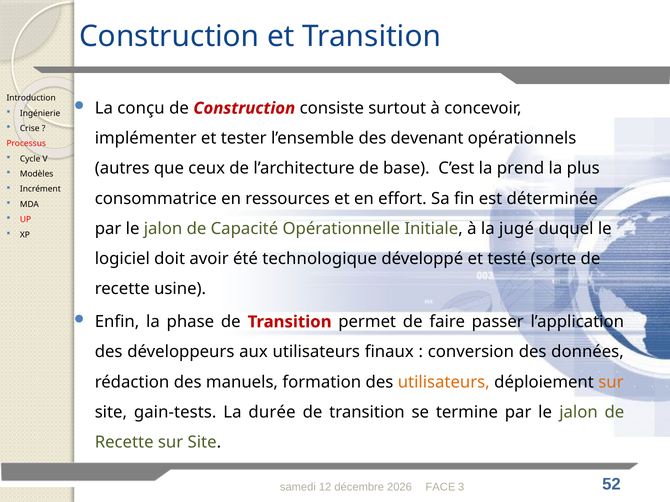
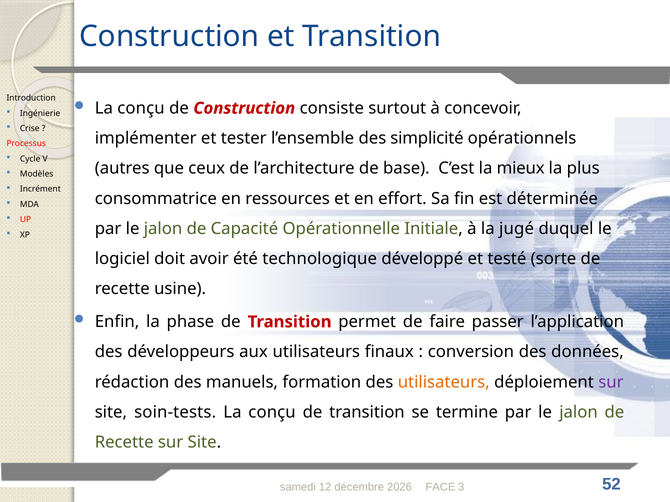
devenant: devenant -> simplicité (427, 138)
prend: prend -> mieux (521, 169)
sur colour: orange -> purple (611, 382)
gain-tests: gain-tests -> soin-tests (175, 413)
durée: durée -> conçu (272, 413)
